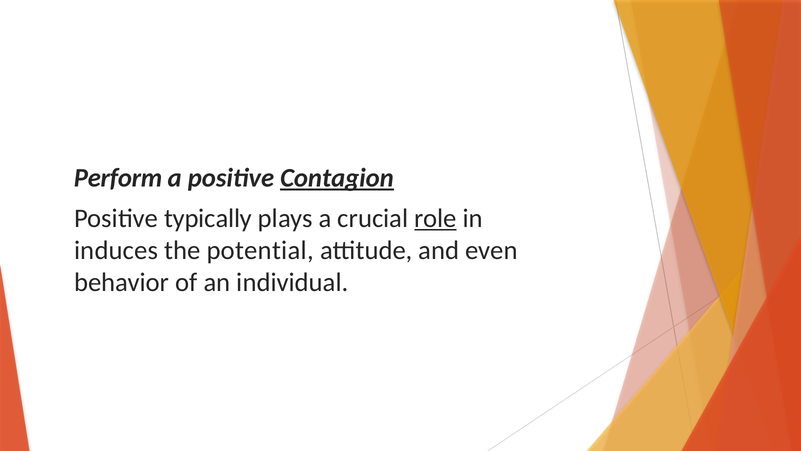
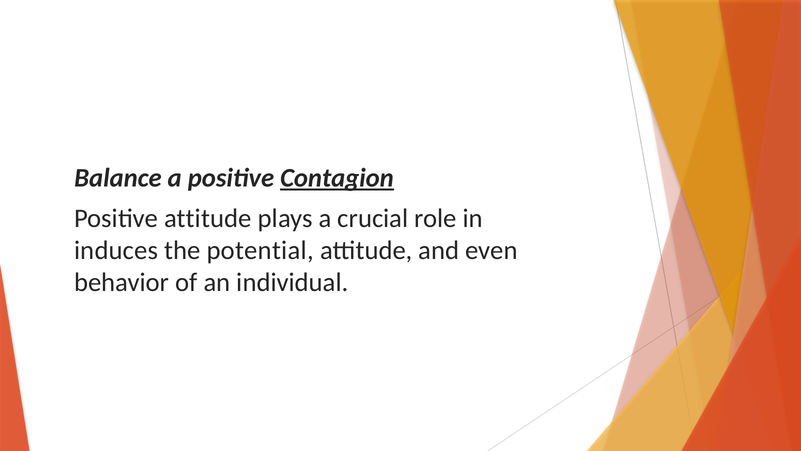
Perform: Perform -> Balance (118, 178)
Positive typically: typically -> attitude (208, 218)
role underline: present -> none (435, 218)
